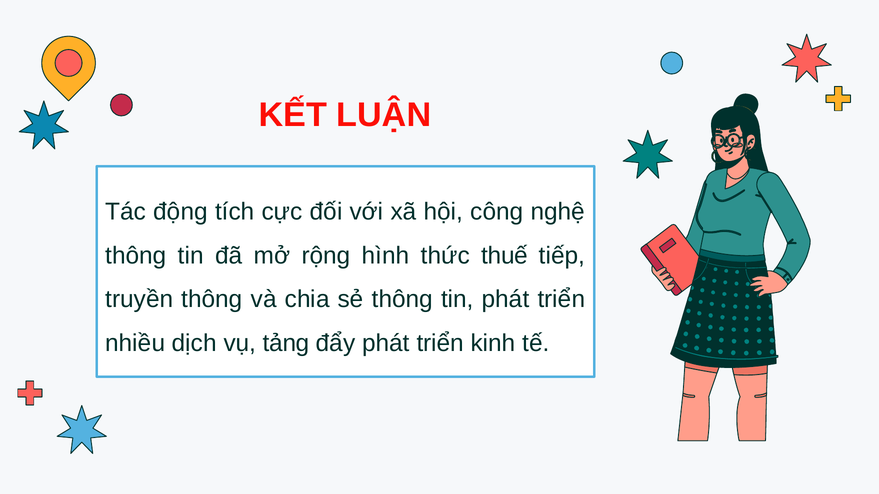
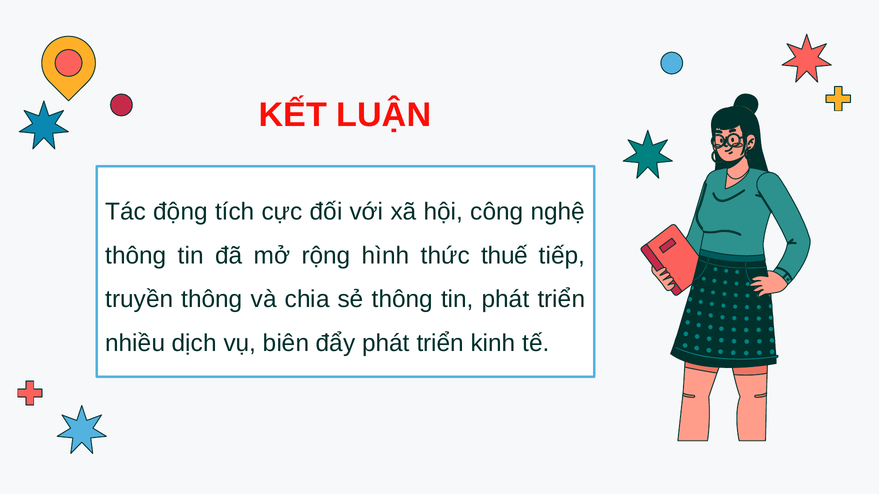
tảng: tảng -> biên (286, 344)
